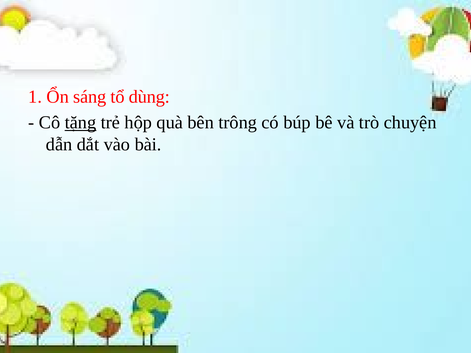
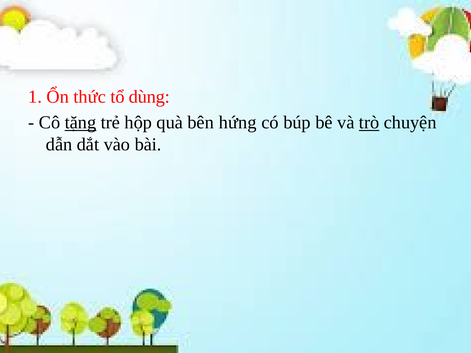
sáng: sáng -> thức (90, 97)
trông: trông -> hứng (238, 123)
trò underline: none -> present (369, 123)
